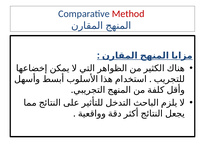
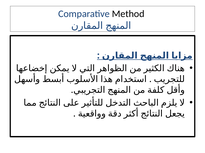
Method colour: red -> black (128, 14)
